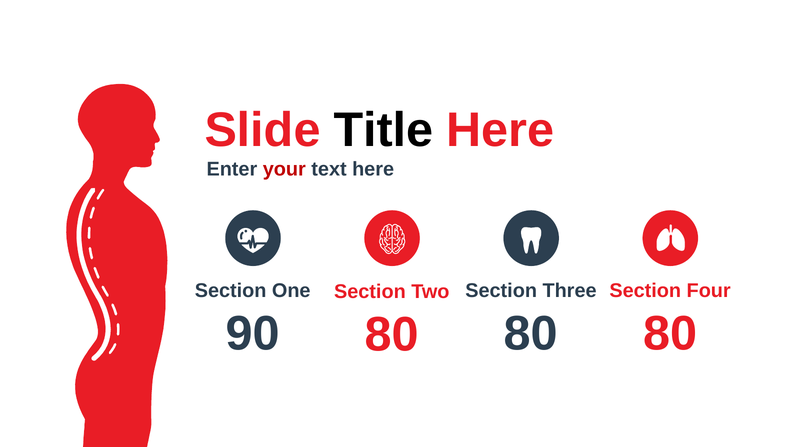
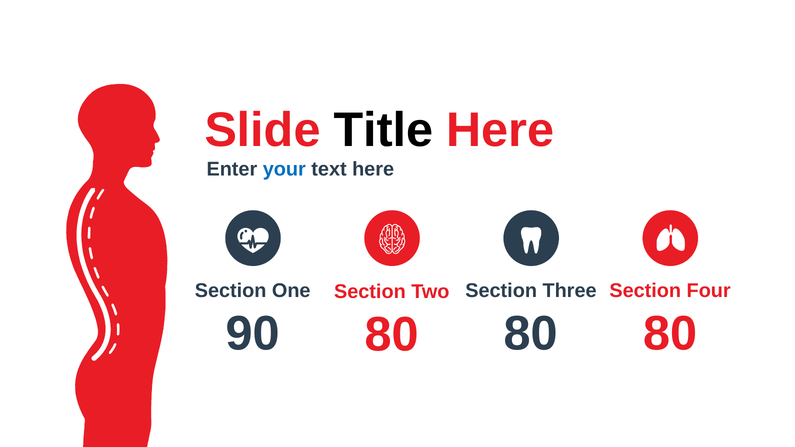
your colour: red -> blue (284, 169)
